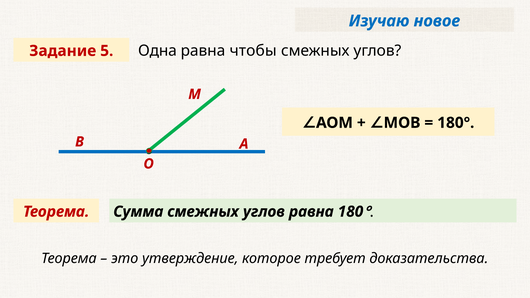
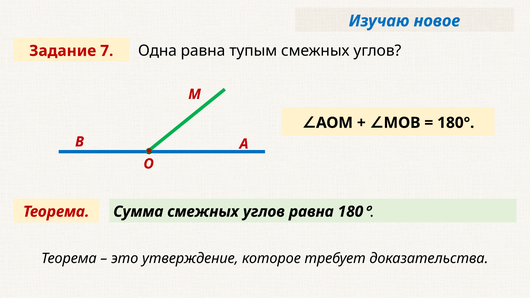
чтобы: чтобы -> тупым (253, 51)
5: 5 -> 7 (107, 51)
